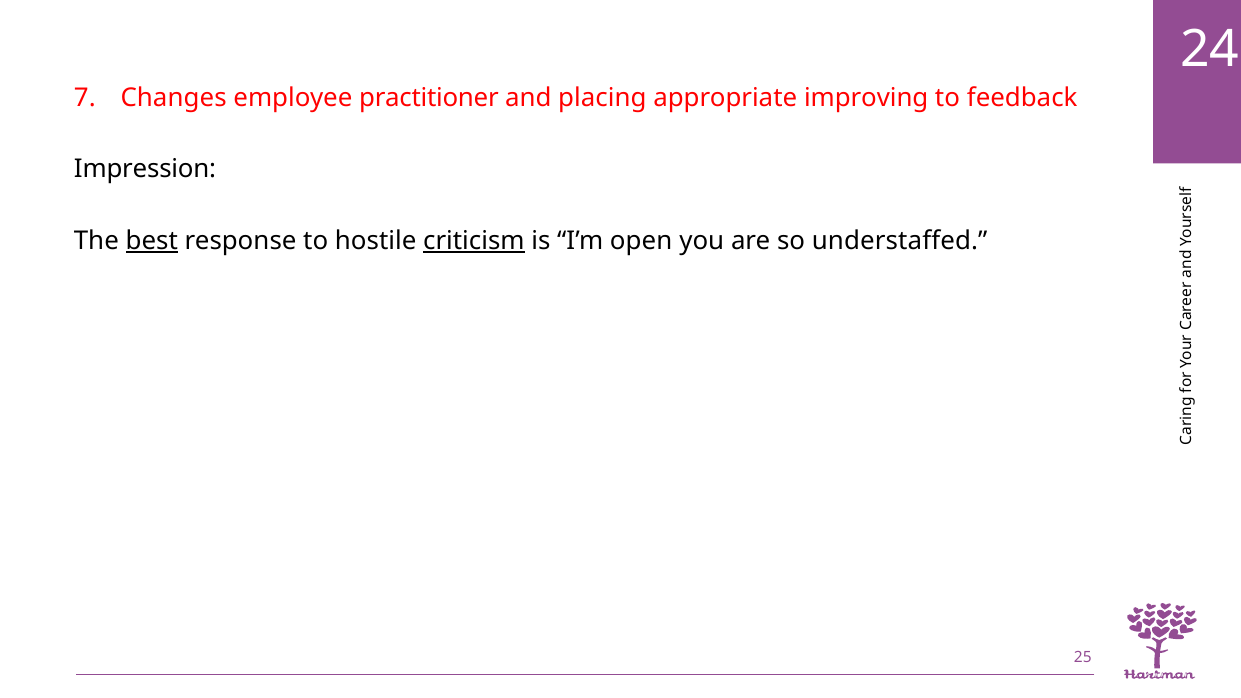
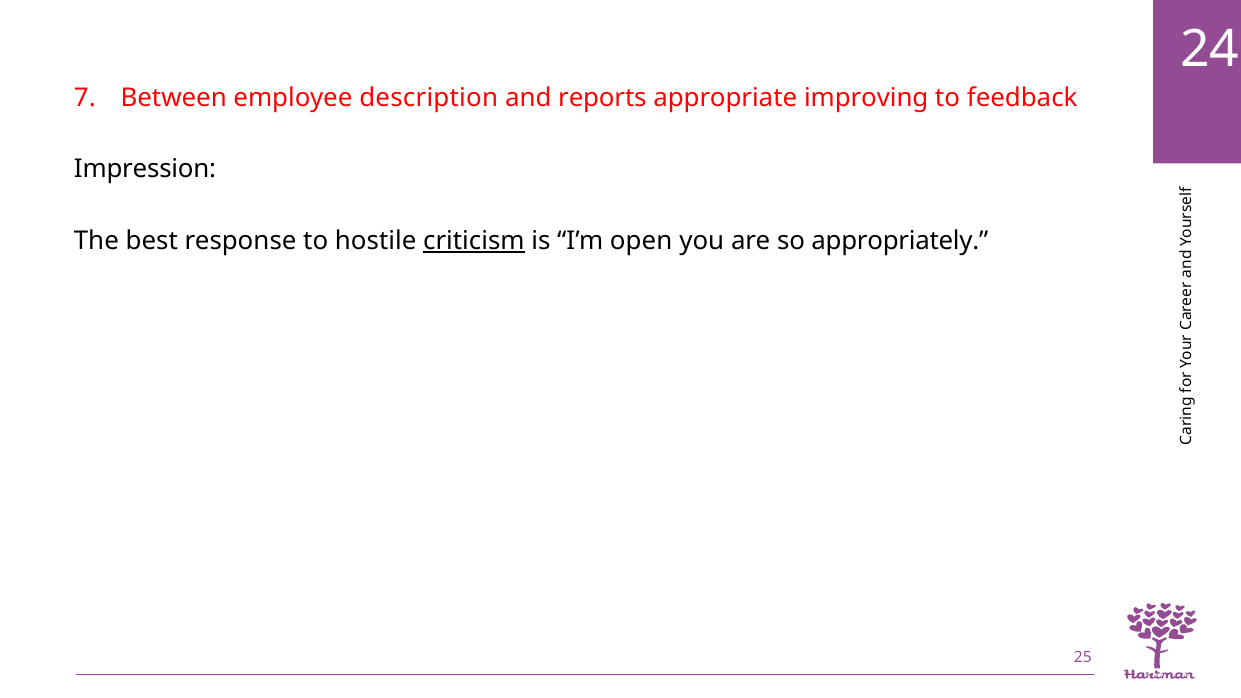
Changes: Changes -> Between (174, 98)
practitioner: practitioner -> description (429, 98)
placing: placing -> reports (602, 98)
best underline: present -> none (152, 241)
understaffed: understaffed -> appropriately (900, 241)
